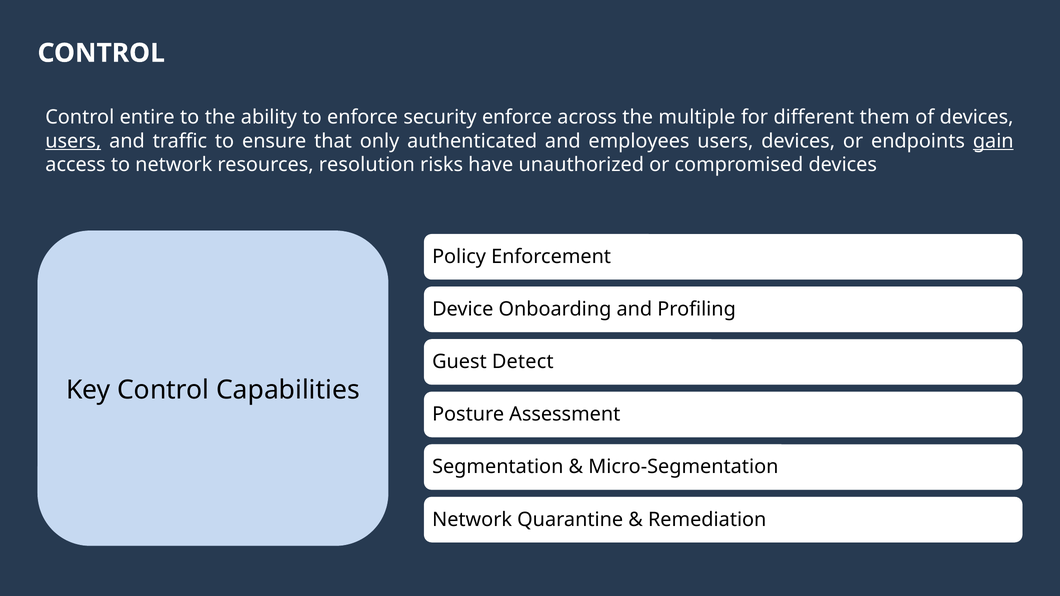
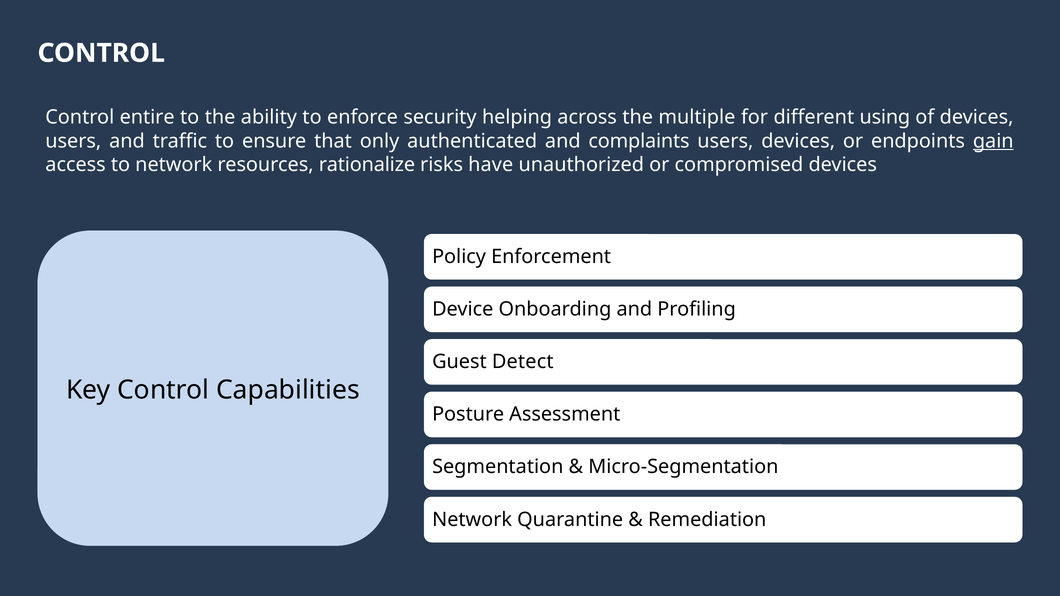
security enforce: enforce -> helping (517, 117)
them: them -> using (885, 117)
users underline: present -> none (73, 141)
employees: employees -> complaints (639, 141)
resolution: resolution -> rationalize (367, 165)
